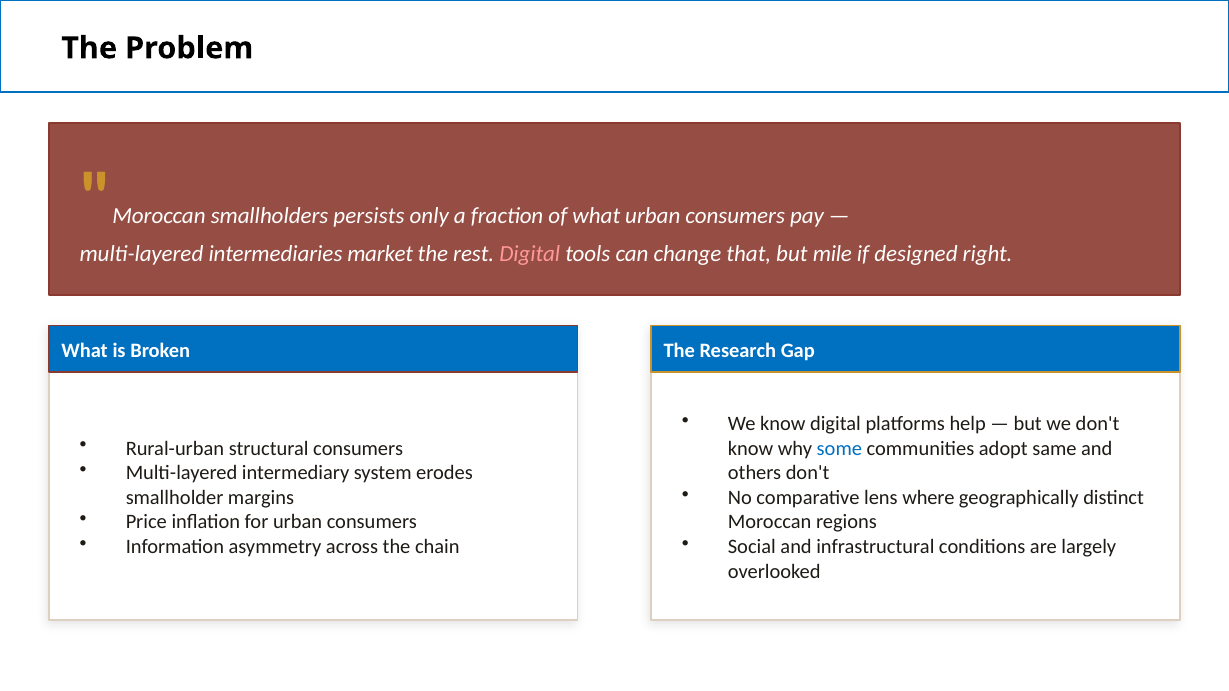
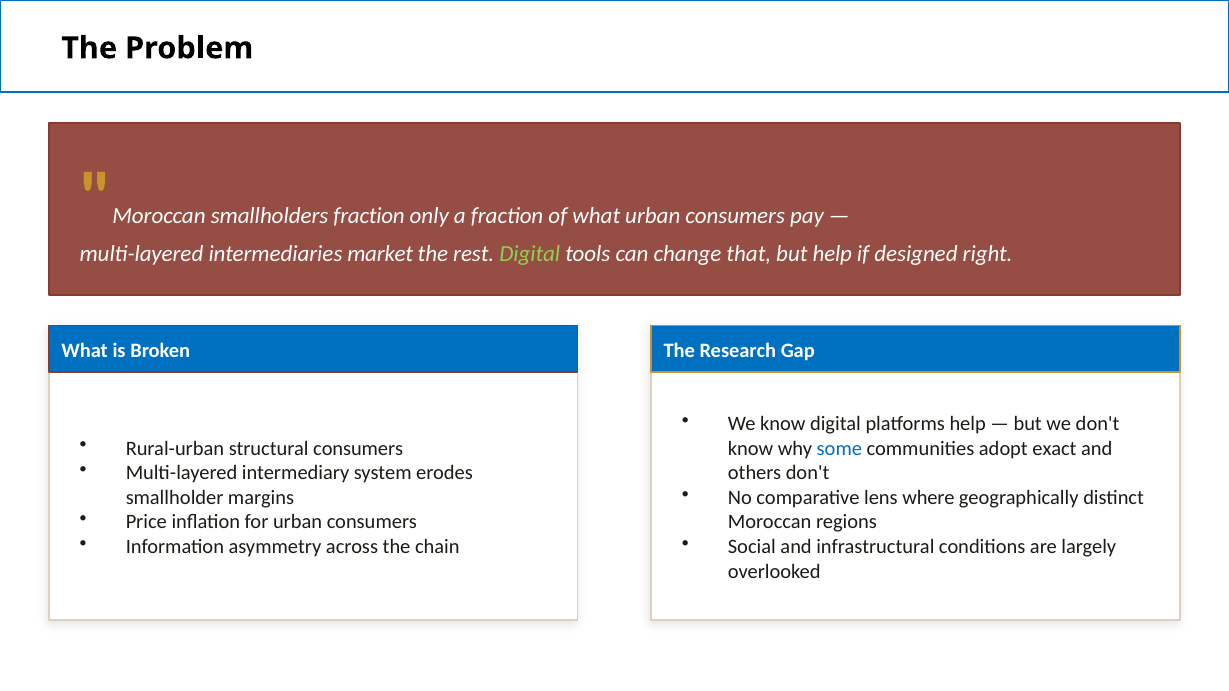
smallholders persists: persists -> fraction (369, 216)
Digital colour: pink -> light green (530, 254)
but mile: mile -> help (832, 254)
same: same -> exact (1054, 449)
